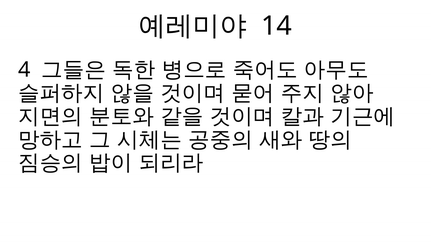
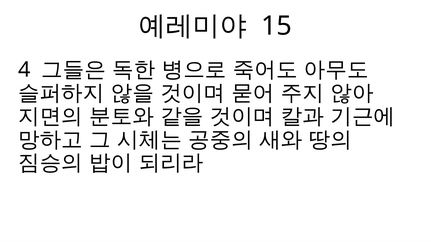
14: 14 -> 15 (277, 26)
